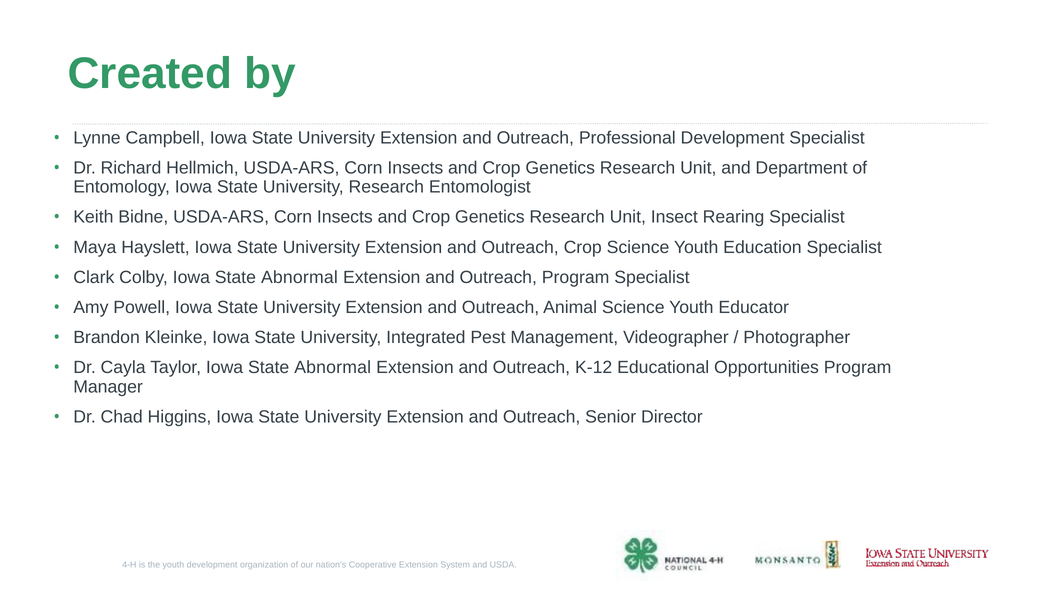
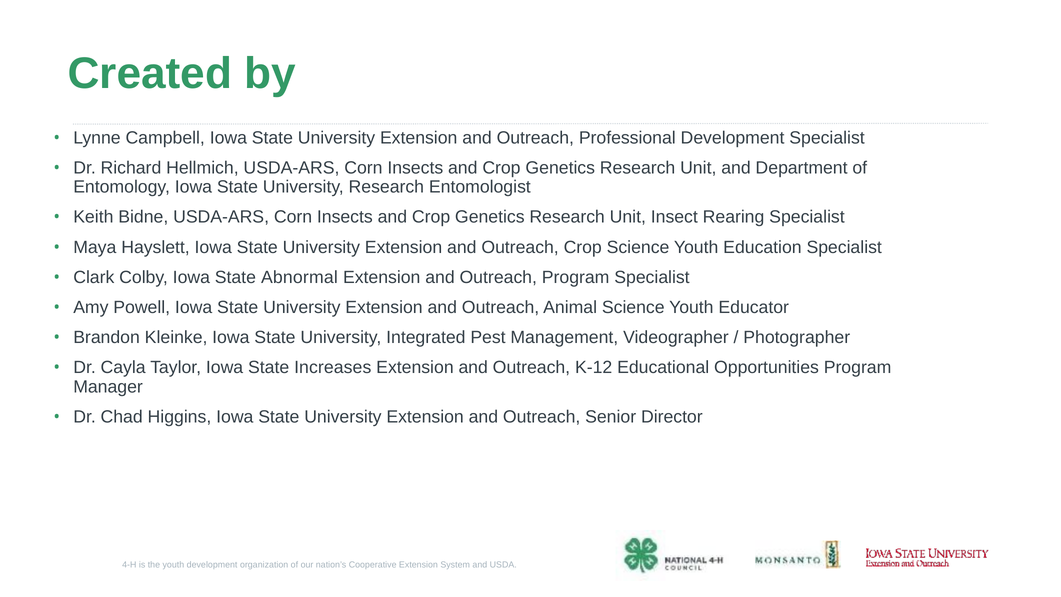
Taylor Iowa State Abnormal: Abnormal -> Increases (333, 368)
